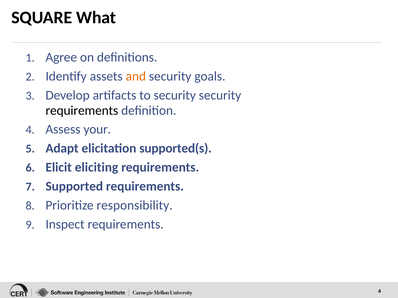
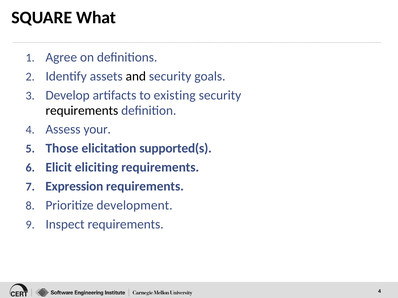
and colour: orange -> black (136, 76)
to security: security -> existing (175, 95)
Adapt: Adapt -> Those (62, 149)
Supported: Supported -> Expression (74, 187)
responsibility: responsibility -> development (135, 206)
